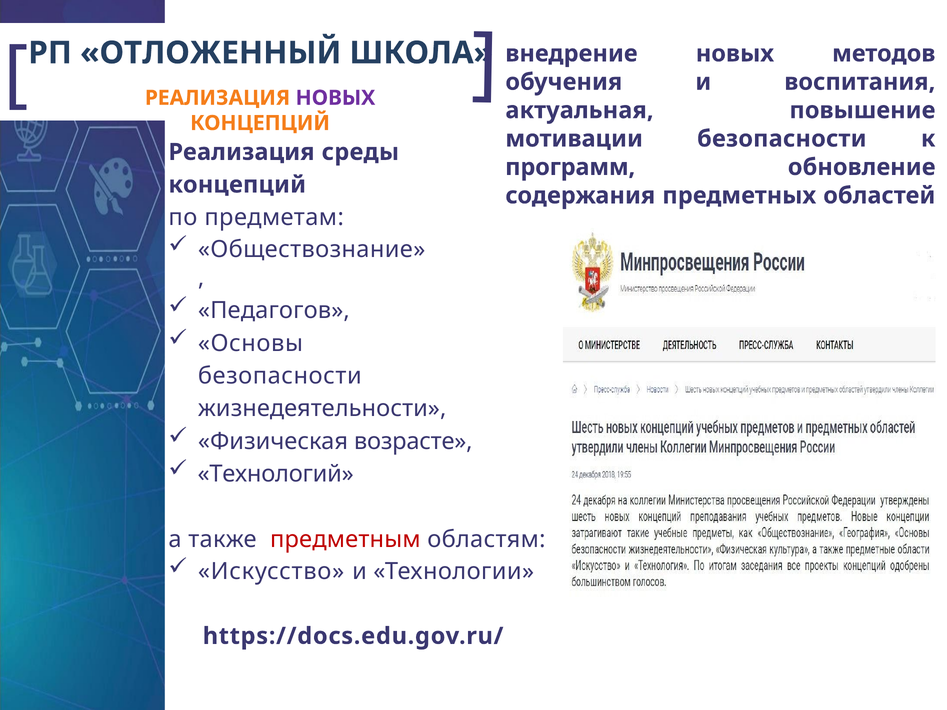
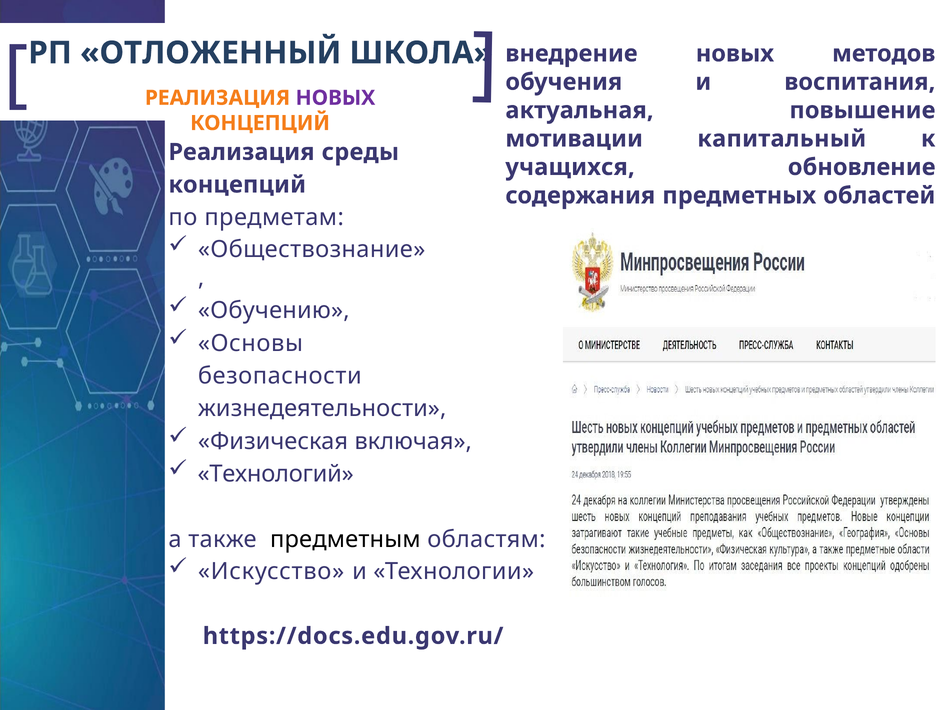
мотивации безопасности: безопасности -> капитальный (782, 139)
программ: программ -> учащихся (570, 167)
Педагогов: Педагогов -> Обучению (274, 311)
возрасте: возрасте -> включая (413, 441)
предметным colour: red -> black (345, 540)
